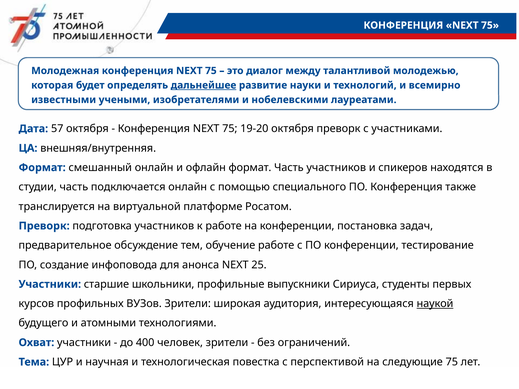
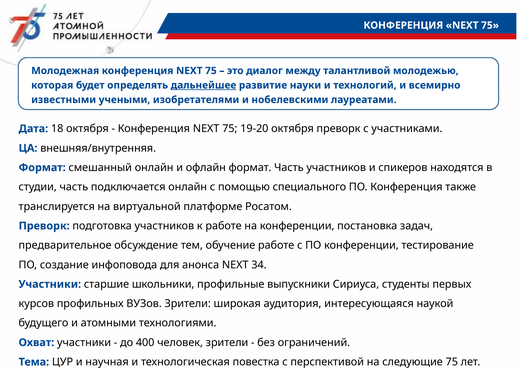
57: 57 -> 18 (57, 129)
25: 25 -> 34 (259, 265)
наукой underline: present -> none (435, 304)
